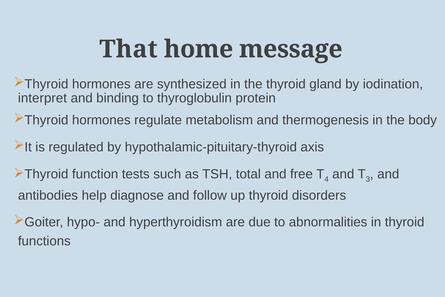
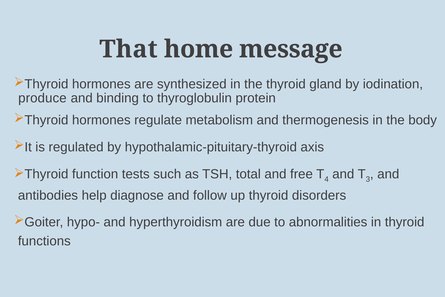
interpret: interpret -> produce (42, 98)
